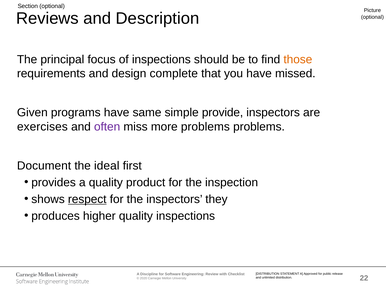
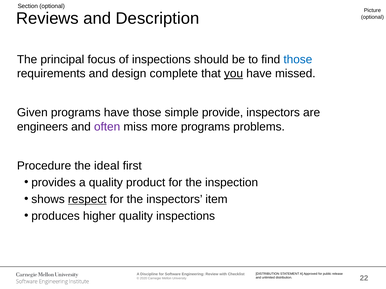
those colour: orange -> blue (298, 60)
you underline: none -> present (234, 74)
have same: same -> those (147, 113)
exercises: exercises -> engineers (42, 127)
more problems: problems -> programs (205, 127)
Document: Document -> Procedure (44, 166)
they: they -> item (216, 200)
